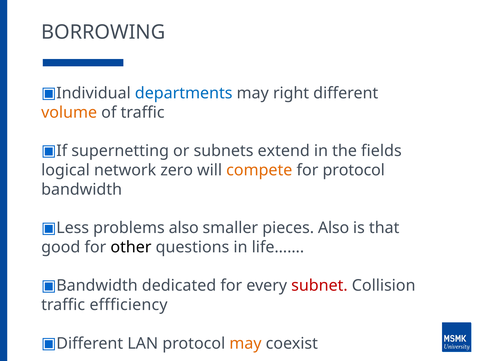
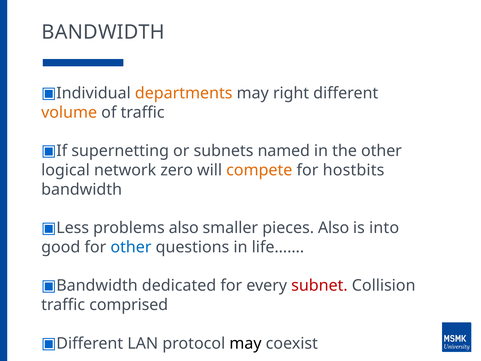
BORROWING: BORROWING -> BANDWIDTH (103, 32)
departments colour: blue -> orange (184, 93)
extend: extend -> named (284, 151)
the fields: fields -> other (381, 151)
for protocol: protocol -> hostbits (354, 170)
that: that -> into (384, 228)
other colour: black -> blue (131, 247)
effficiency: effficiency -> comprised (129, 305)
may colour: orange -> black (245, 343)
